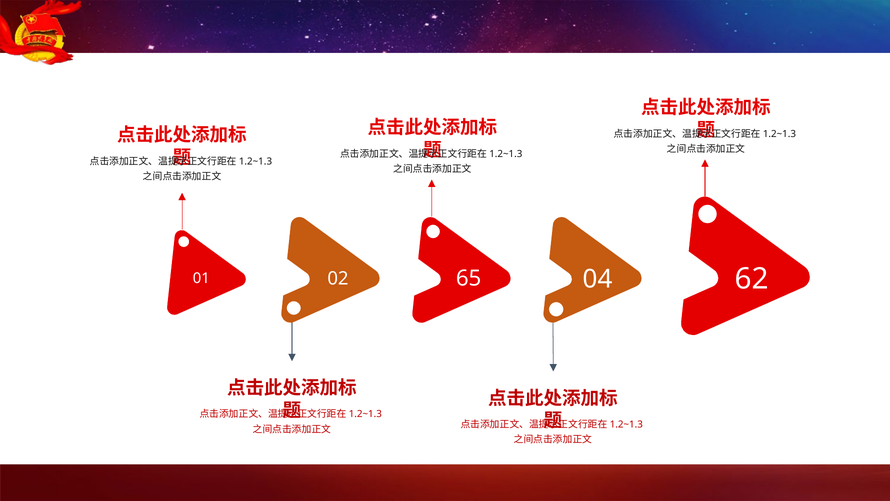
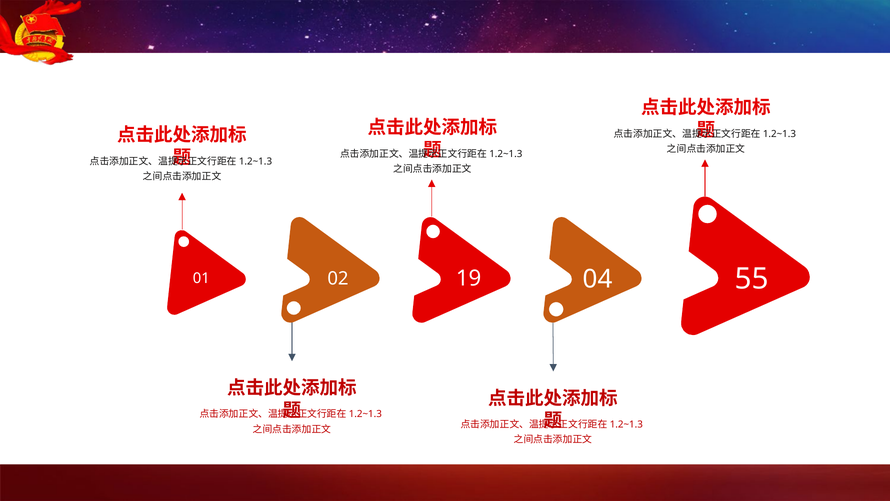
65: 65 -> 19 (469, 278)
62: 62 -> 55 (752, 279)
